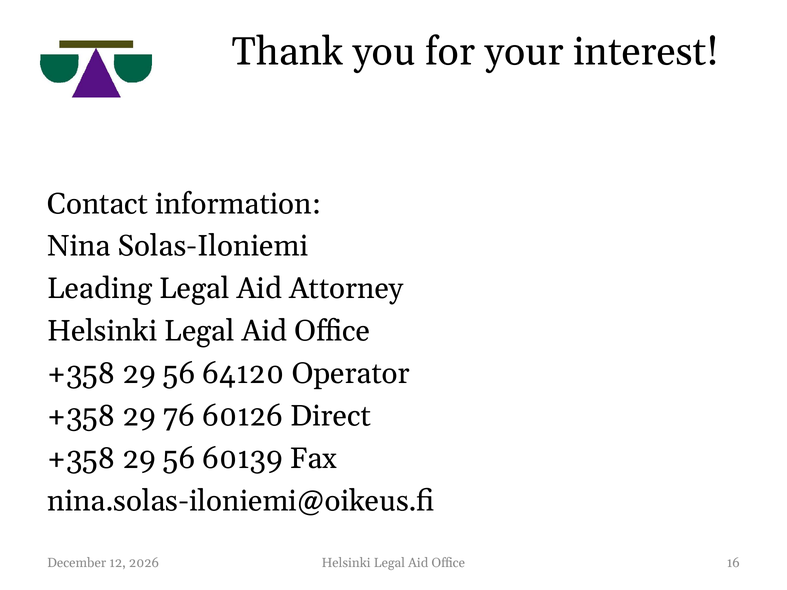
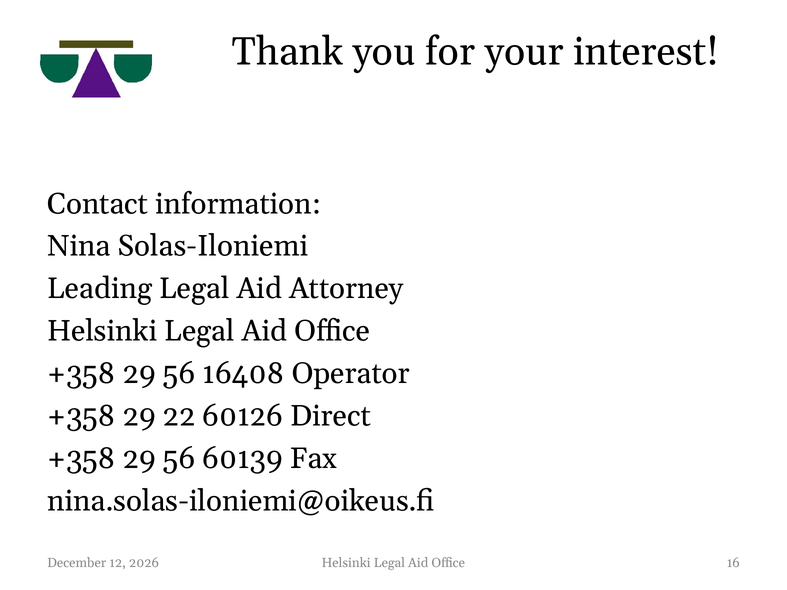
64120: 64120 -> 16408 (243, 374)
76: 76 -> 22 (179, 416)
